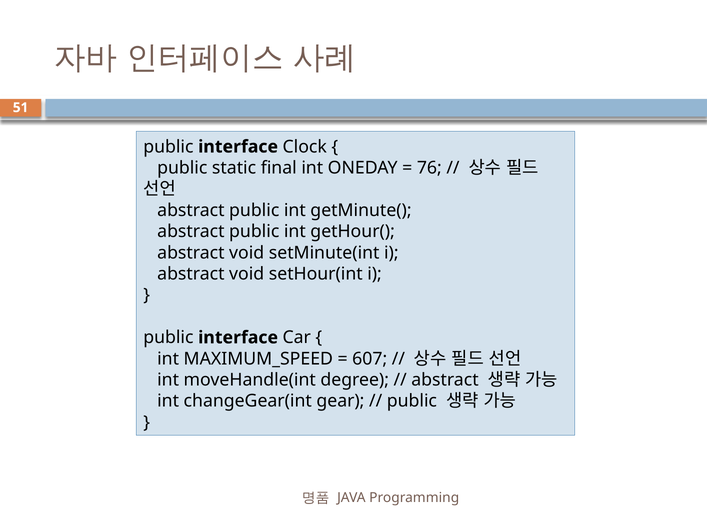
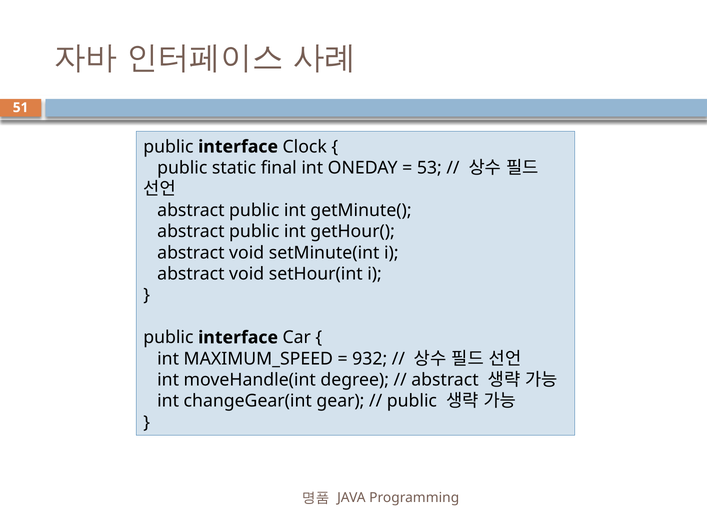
76: 76 -> 53 (429, 168)
607: 607 -> 932 (370, 359)
